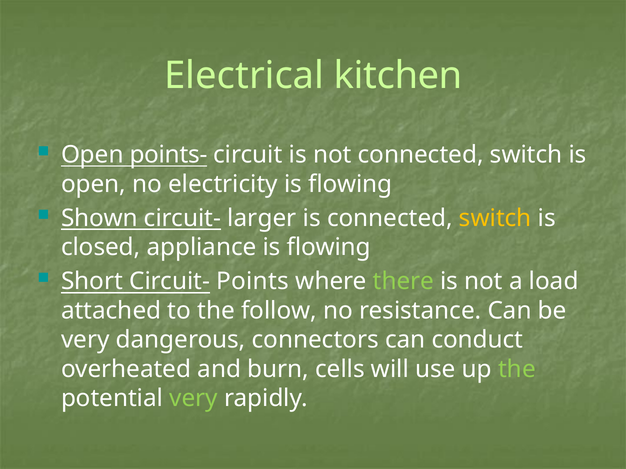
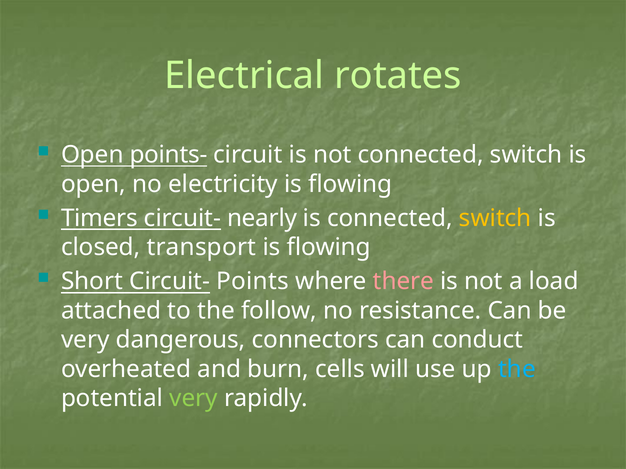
kitchen: kitchen -> rotates (398, 76)
Shown: Shown -> Timers (99, 218)
larger: larger -> nearly (262, 218)
appliance: appliance -> transport (201, 248)
there colour: light green -> pink (403, 282)
the colour: light green -> light blue (517, 369)
